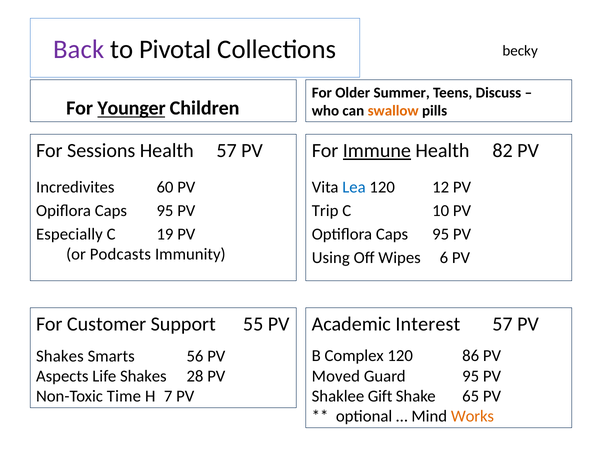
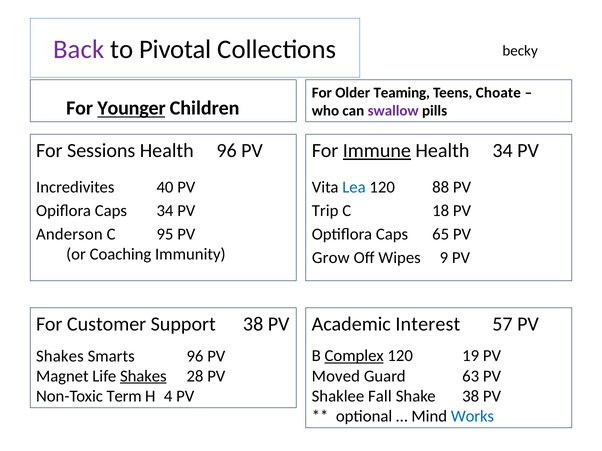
Summer: Summer -> Teaming (402, 93)
Discuss: Discuss -> Choate (498, 93)
swallow colour: orange -> purple (393, 111)
Health 57: 57 -> 96 (227, 151)
Health 82: 82 -> 34 (503, 151)
60: 60 -> 40 (165, 188)
12: 12 -> 88 (441, 188)
Opiflora Caps 95: 95 -> 34 (165, 211)
10: 10 -> 18 (441, 211)
Especially: Especially -> Anderson (69, 234)
19: 19 -> 95 (165, 234)
Optiflora Caps 95: 95 -> 65 (441, 234)
Podcasts: Podcasts -> Coaching (121, 255)
Using: Using -> Grow (331, 258)
6: 6 -> 9 (444, 258)
Support 55: 55 -> 38 (253, 324)
Smarts 56: 56 -> 96 (195, 356)
Complex underline: none -> present (354, 356)
86: 86 -> 19 (471, 356)
Aspects: Aspects -> Magnet (62, 376)
Shakes underline: none -> present (143, 376)
Guard 95: 95 -> 63 (471, 376)
Time: Time -> Term (124, 397)
7: 7 -> 4 (168, 397)
Gift: Gift -> Fall (380, 397)
Shake 65: 65 -> 38 (471, 397)
Works colour: orange -> blue (472, 417)
